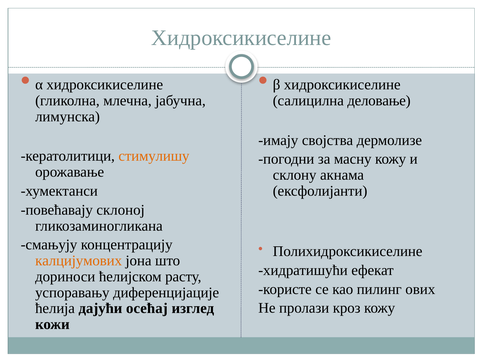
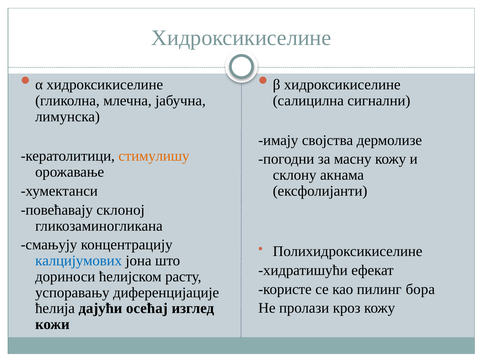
деловање: деловање -> сигнални (379, 101)
калцијумових colour: orange -> blue (79, 261)
ових: ових -> бора (420, 289)
